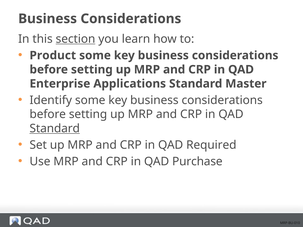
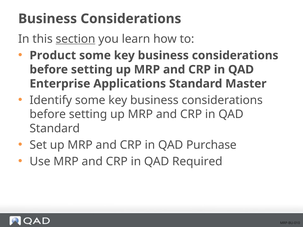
Standard underline: present -> none (55, 129)
Required: Required -> Purchase (211, 145)
Purchase: Purchase -> Required (197, 162)
